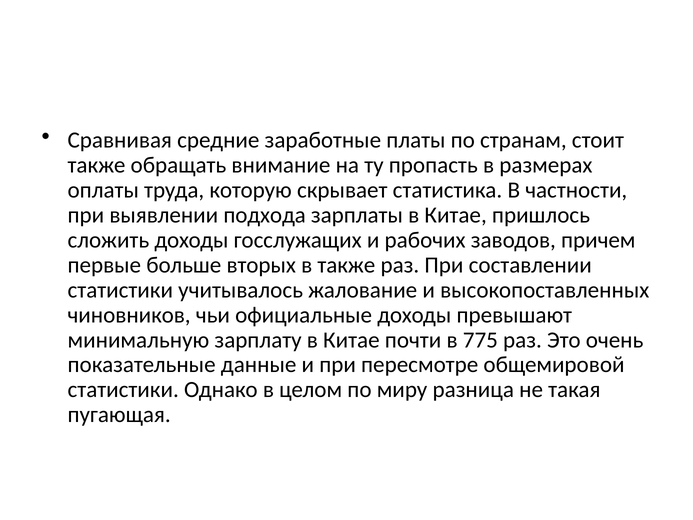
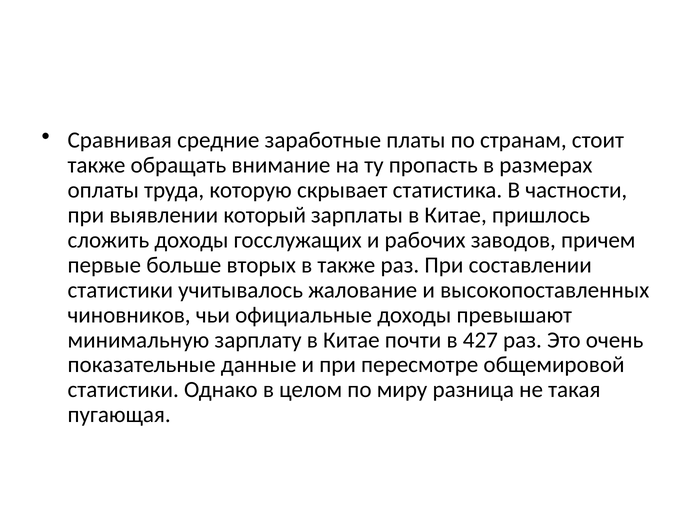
подхода: подхода -> который (265, 215)
775: 775 -> 427 (480, 340)
